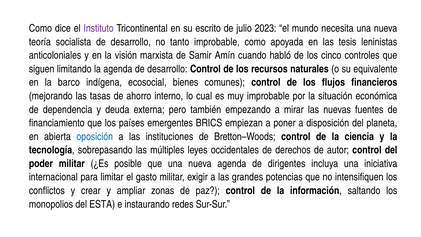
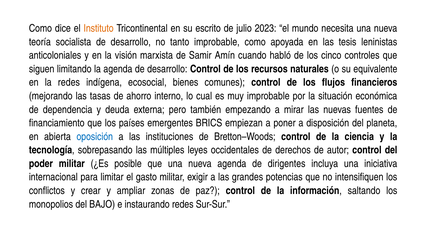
Instituto colour: purple -> orange (99, 28)
la barco: barco -> redes (69, 82)
ESTA: ESTA -> BAJO (102, 204)
